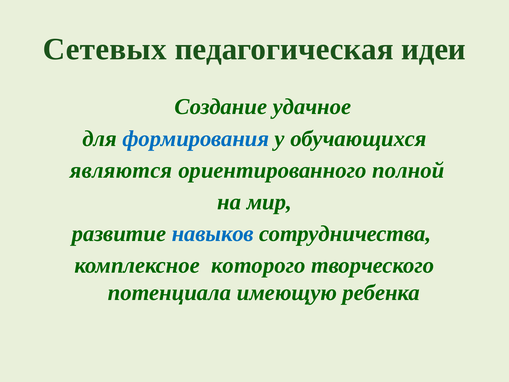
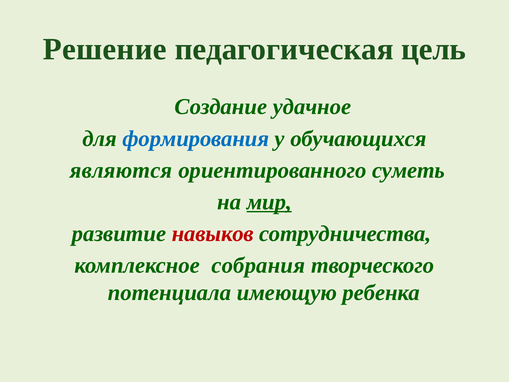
Сетевых: Сетевых -> Решение (105, 49)
идеи: идеи -> цель (434, 49)
полной: полной -> суметь (408, 170)
мир underline: none -> present (269, 202)
навыков colour: blue -> red (213, 234)
которого: которого -> собрания (258, 265)
